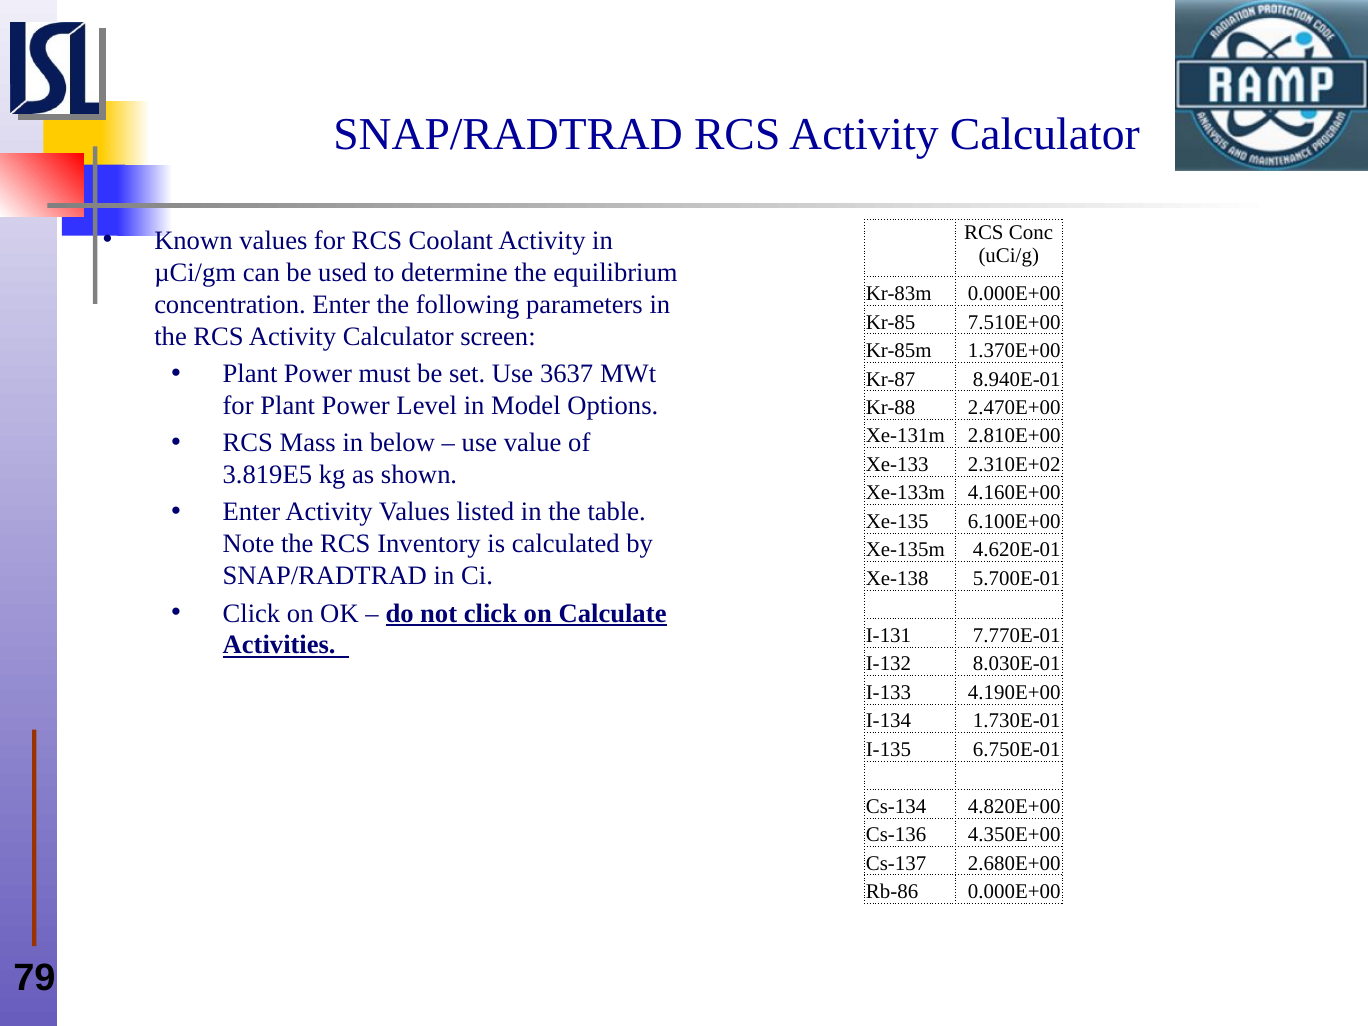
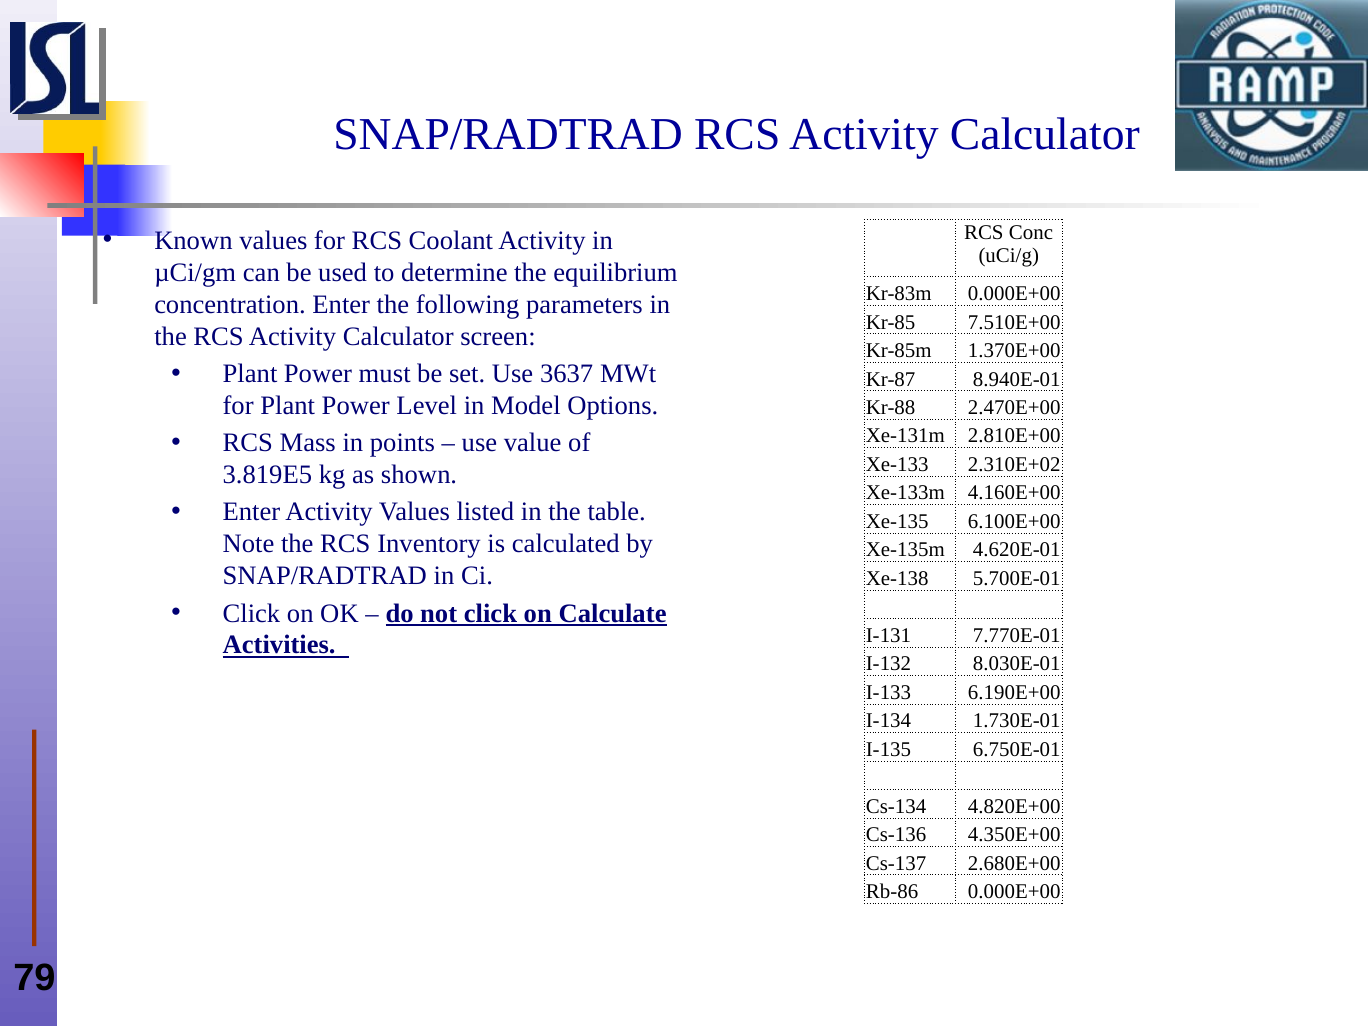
below: below -> points (402, 443)
4.190E+00: 4.190E+00 -> 6.190E+00 (1014, 693)
